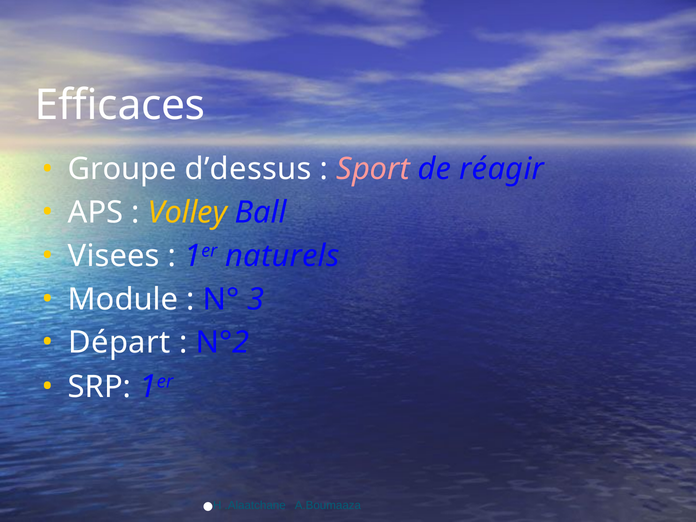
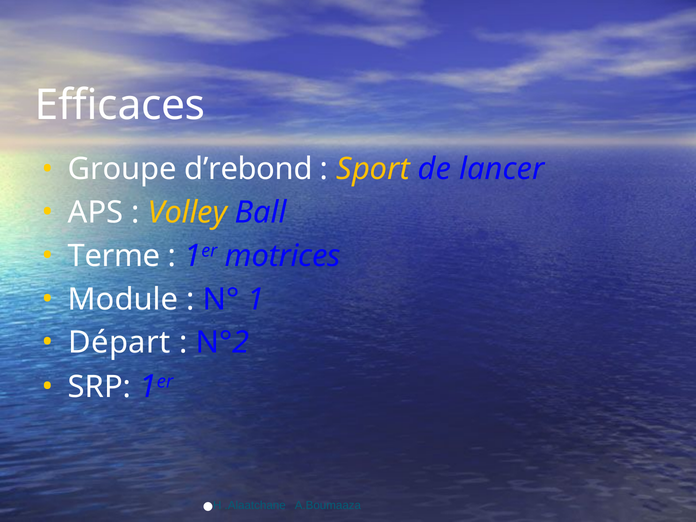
d’dessus: d’dessus -> d’rebond (249, 169)
Sport colour: pink -> yellow (373, 169)
réagir: réagir -> lancer (502, 169)
Visees: Visees -> Terme (114, 256)
naturels: naturels -> motrices (283, 256)
3: 3 -> 1 (256, 299)
